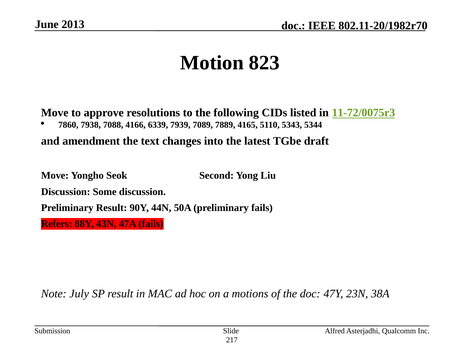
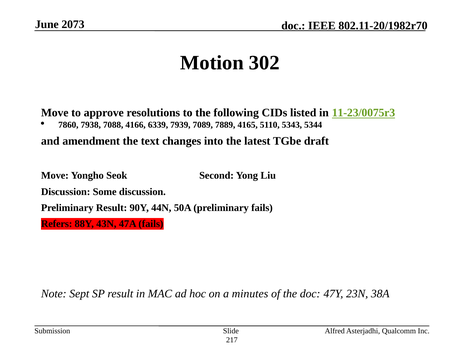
2013: 2013 -> 2073 (73, 24)
823: 823 -> 302 (264, 63)
11-72/0075r3: 11-72/0075r3 -> 11-23/0075r3 (364, 113)
July: July -> Sept (79, 294)
motions: motions -> minutes (250, 294)
